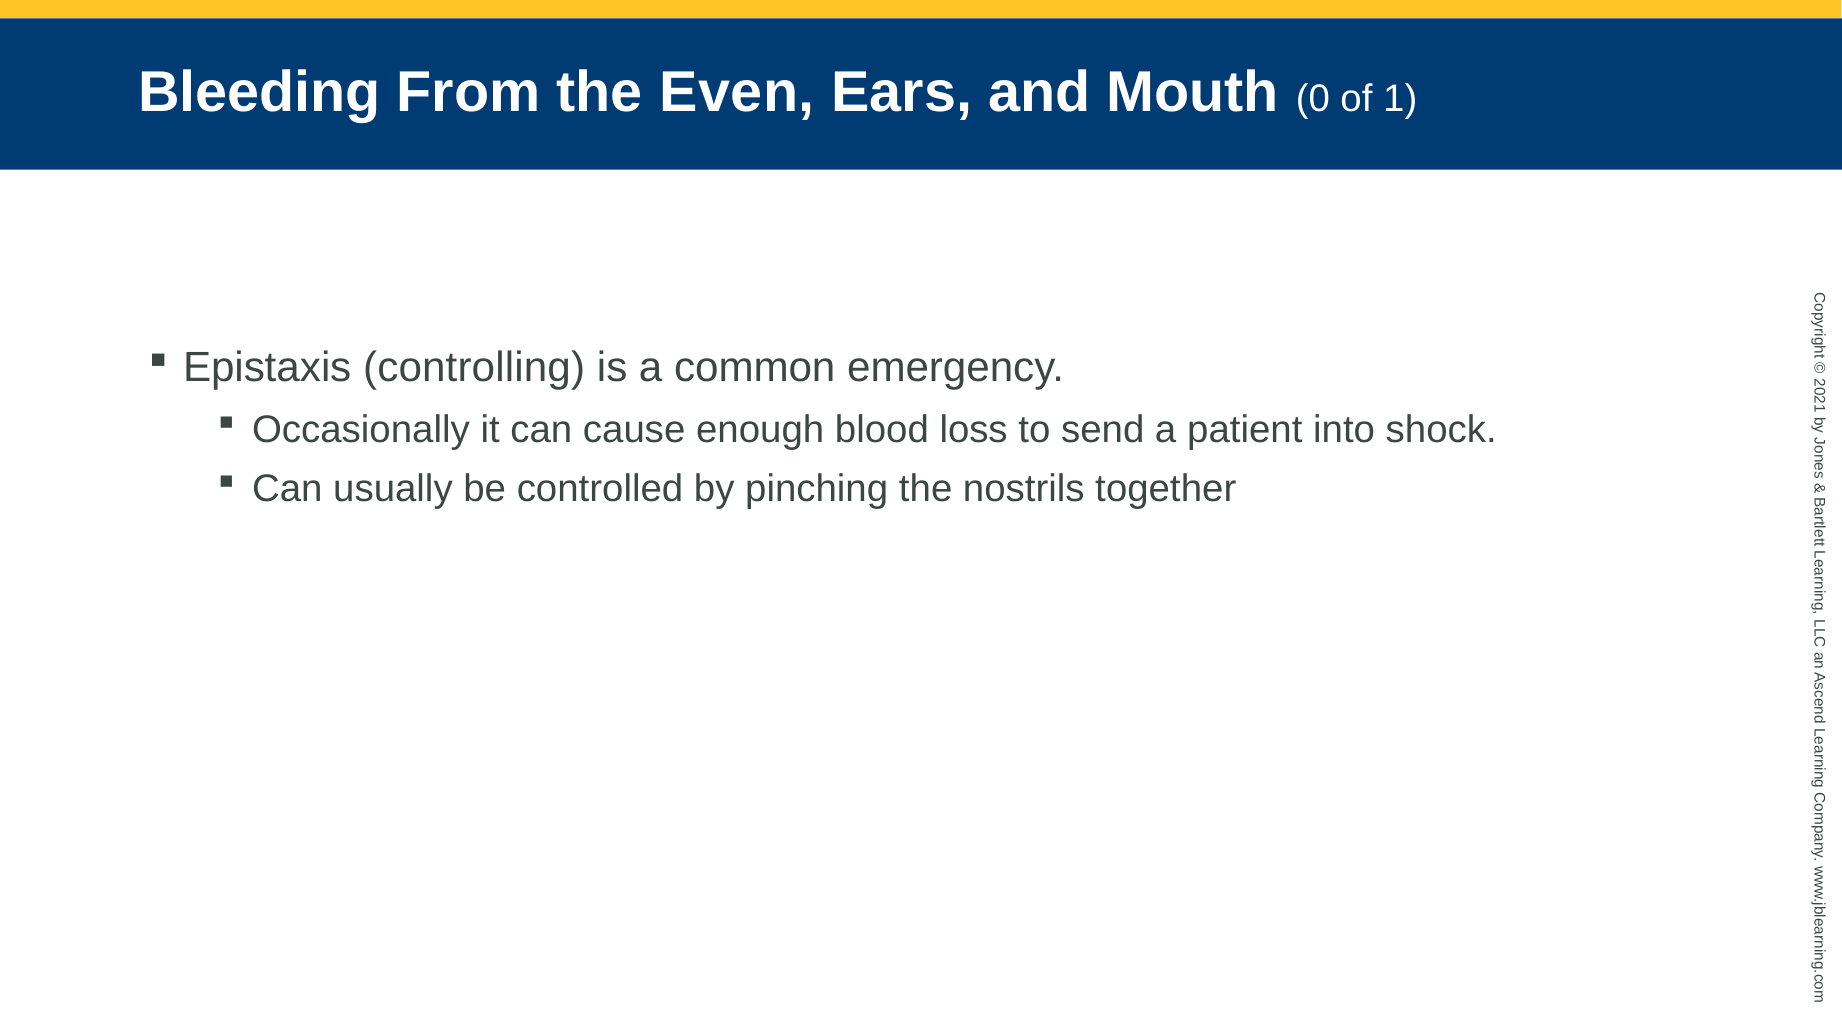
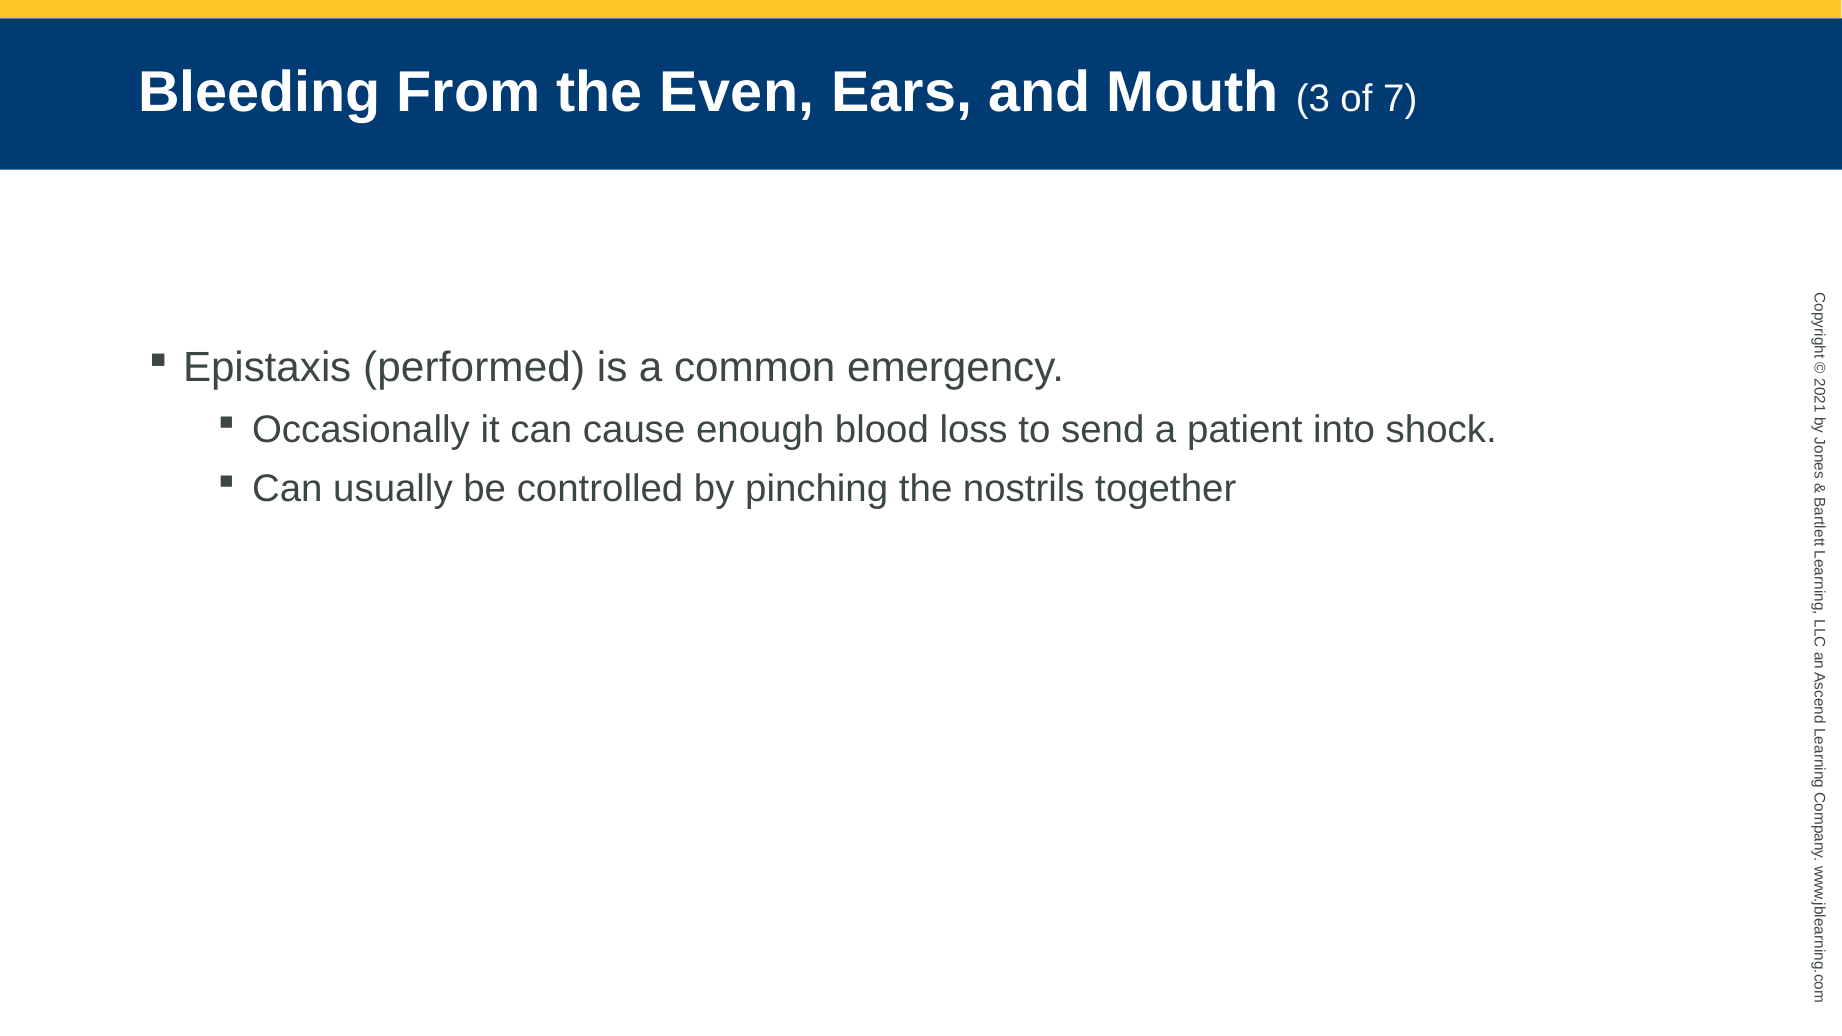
Mouth 0: 0 -> 3 (1313, 99)
of 1: 1 -> 7 (1400, 99)
controlling: controlling -> performed (474, 368)
